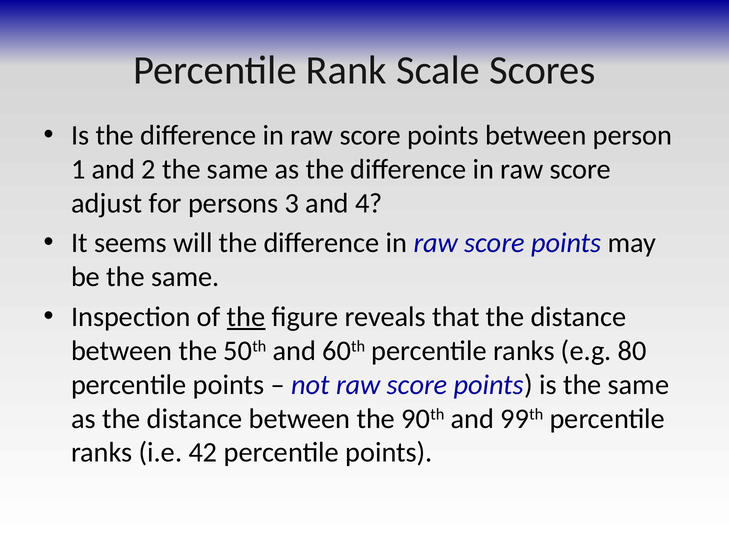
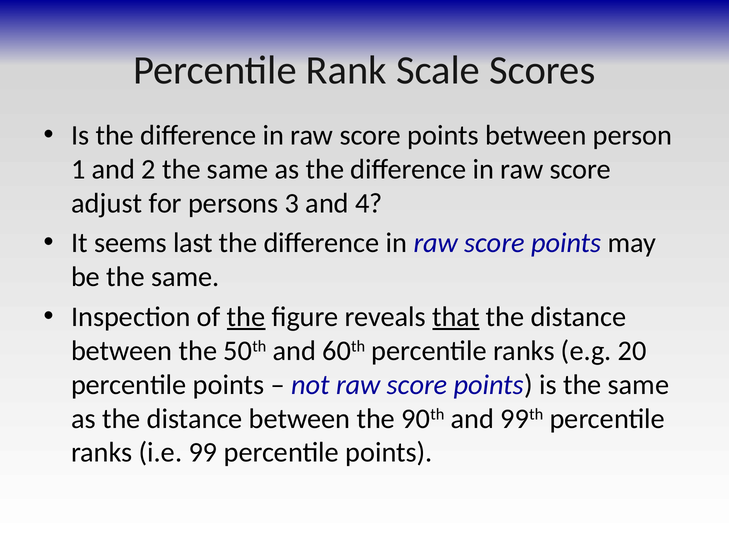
will: will -> last (193, 243)
that underline: none -> present (456, 317)
80: 80 -> 20 (632, 351)
42: 42 -> 99 (203, 452)
